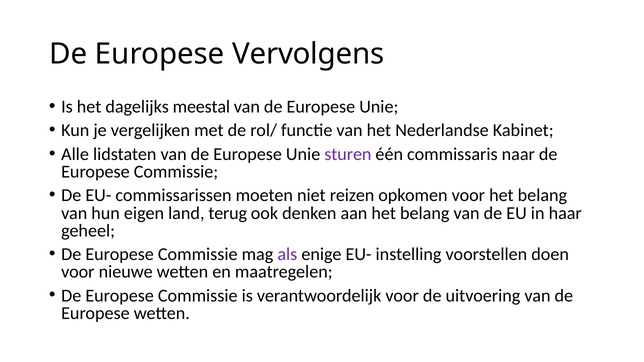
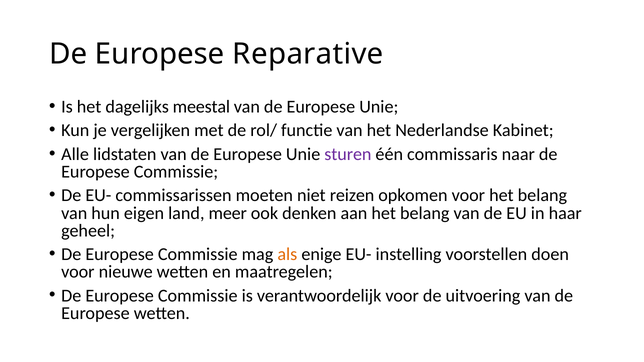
Vervolgens: Vervolgens -> Reparative (308, 54)
terug: terug -> meer (228, 213)
als colour: purple -> orange (287, 254)
